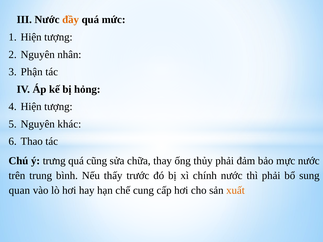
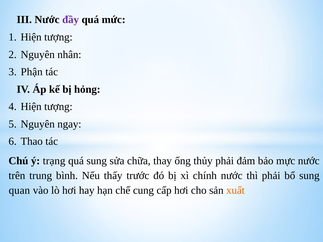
đầy colour: orange -> purple (71, 20)
khác: khác -> ngay (69, 124)
trưng: trưng -> trạng (54, 161)
quá cũng: cũng -> sung (97, 161)
